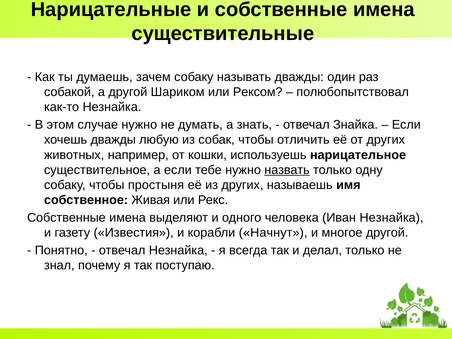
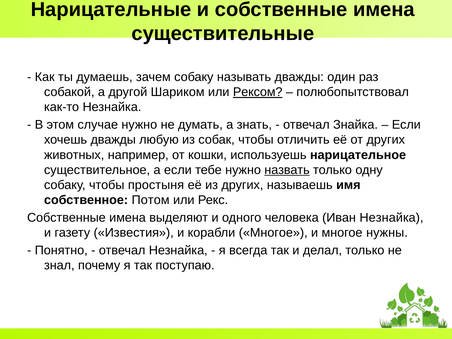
Рексом underline: none -> present (258, 92)
Живая: Живая -> Потом (151, 200)
корабли Начнут: Начнут -> Многое (273, 233)
многое другой: другой -> нужны (387, 233)
